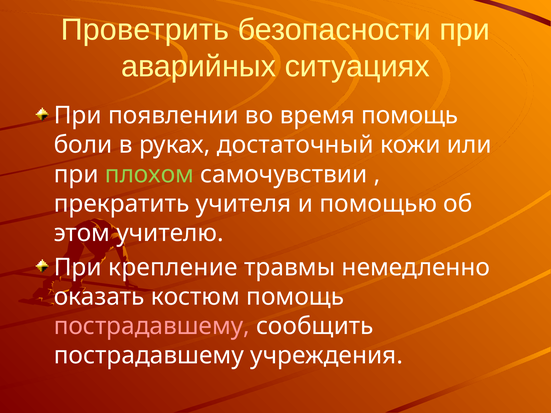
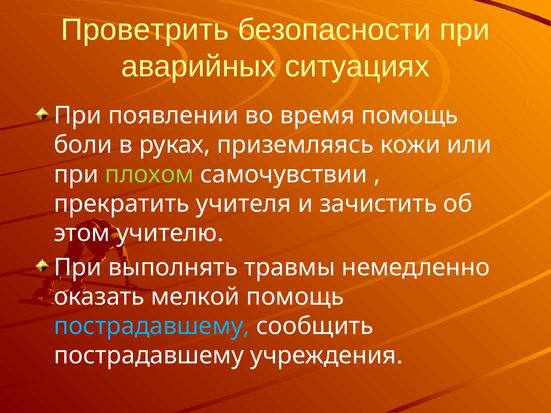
достаточный: достаточный -> приземляясь (295, 145)
помощью: помощью -> зачистить (378, 204)
крепление: крепление -> выполнять (173, 267)
костюм: костюм -> мелкой (195, 297)
пострадавшему colour: pink -> light blue (152, 326)
